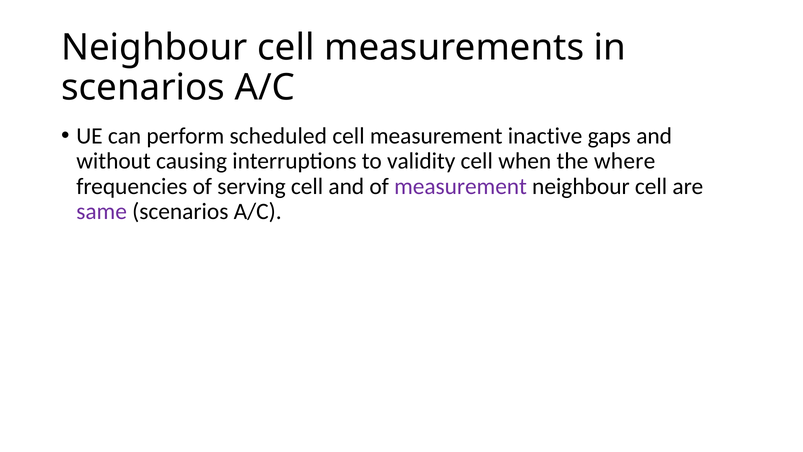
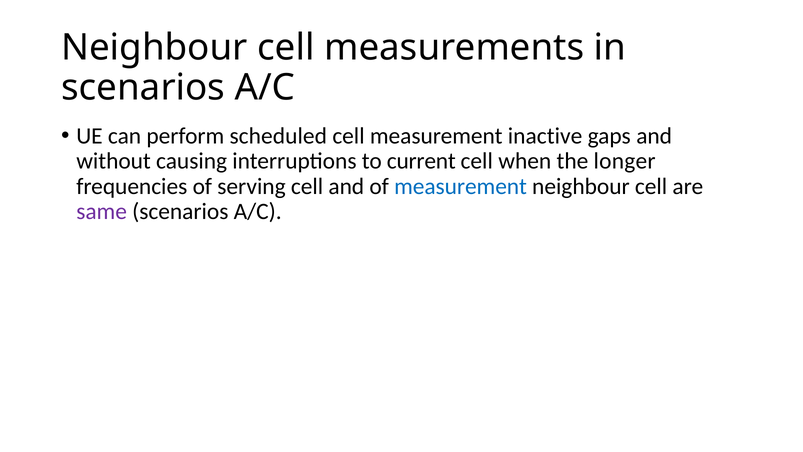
validity: validity -> current (421, 161)
where: where -> longer (625, 161)
measurement colour: purple -> blue (461, 186)
